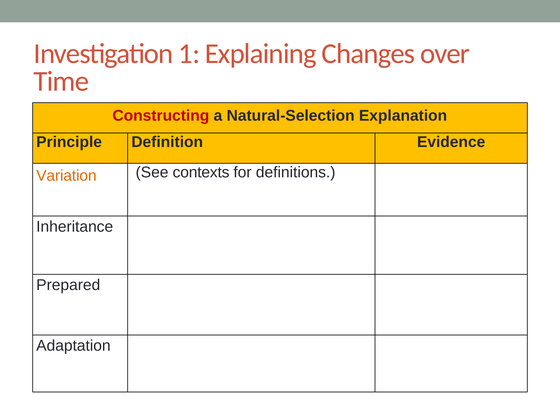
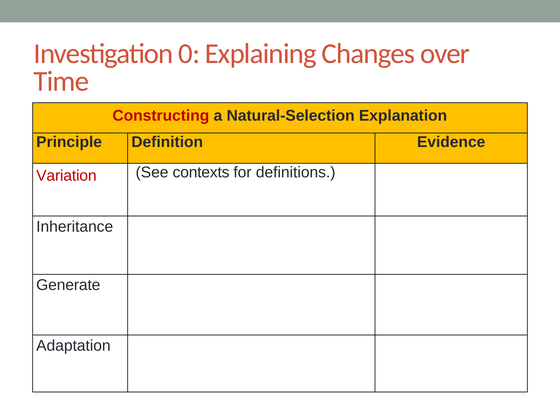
1: 1 -> 0 (189, 54)
Variation colour: orange -> red (66, 176)
Prepared: Prepared -> Generate (68, 285)
